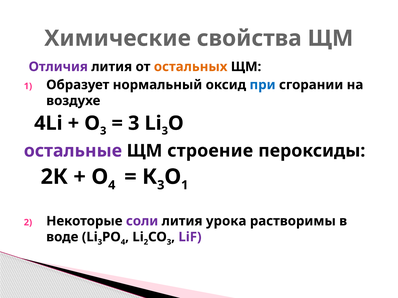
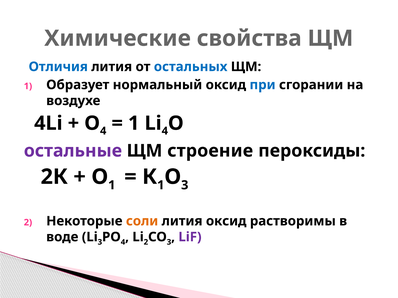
Отличия colour: purple -> blue (58, 67)
остальных colour: orange -> blue (191, 67)
3: 3 -> 4 (103, 131)
3: 3 -> 1 (134, 123)
3: 3 -> 4 (165, 131)
4: 4 -> 1 (112, 185)
3: 3 -> 1 (161, 185)
1: 1 -> 3 (185, 185)
соли colour: purple -> orange (142, 221)
лития урока: урока -> оксид (226, 221)
